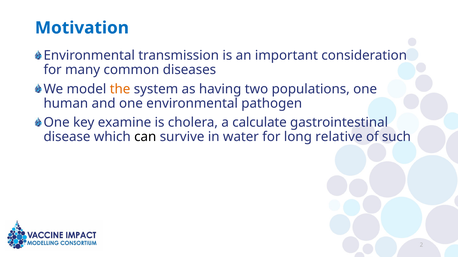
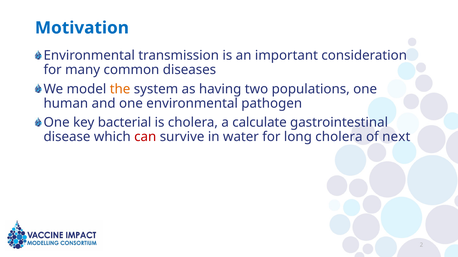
examine: examine -> bacterial (125, 123)
can colour: black -> red (145, 137)
long relative: relative -> cholera (339, 137)
such: such -> next (396, 137)
